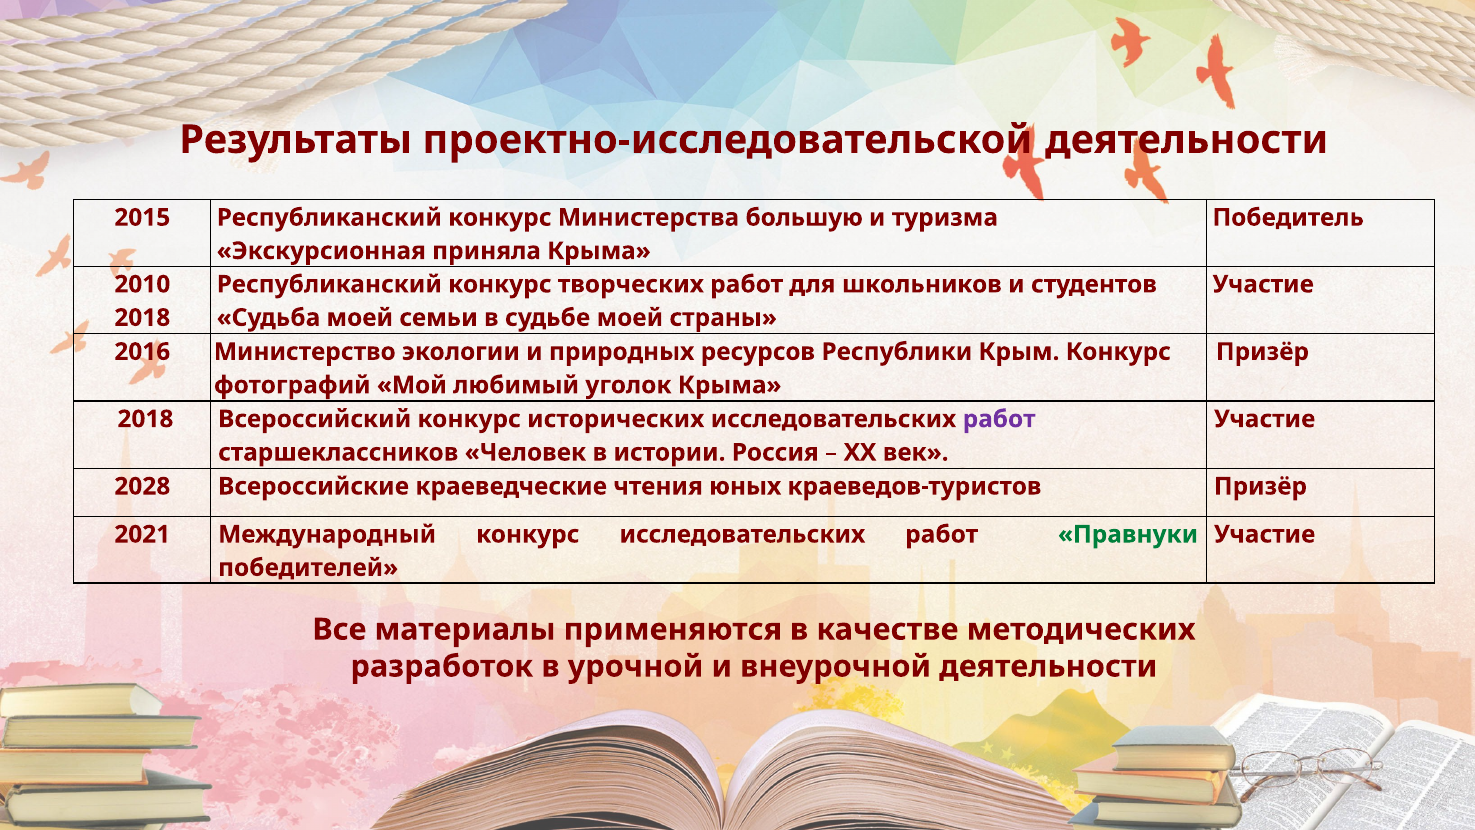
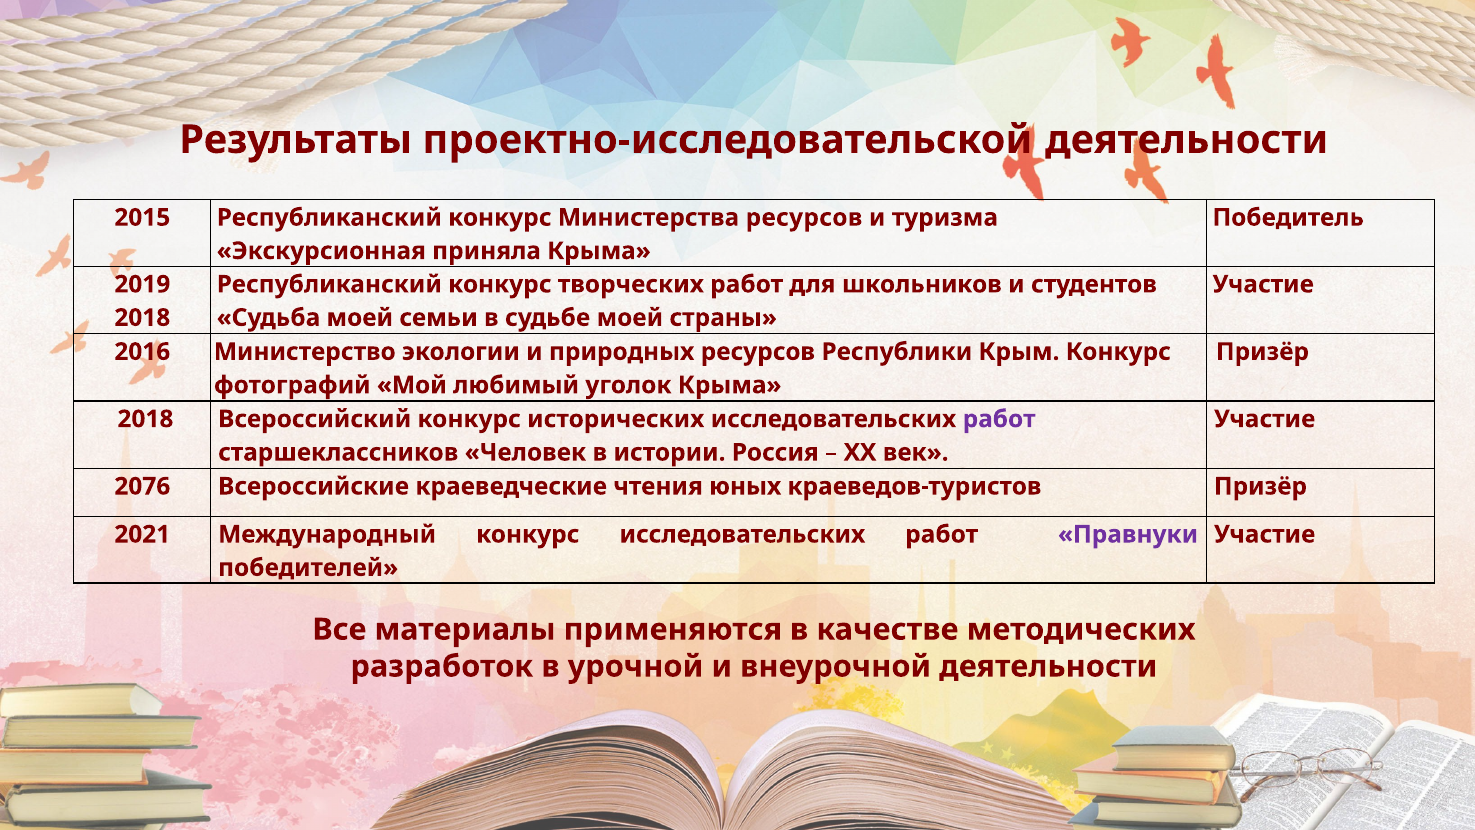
Министерства большую: большую -> ресурсов (804, 217)
2010: 2010 -> 2019 (142, 284)
2028: 2028 -> 2076 (142, 486)
Правнуки colour: green -> purple (1128, 534)
